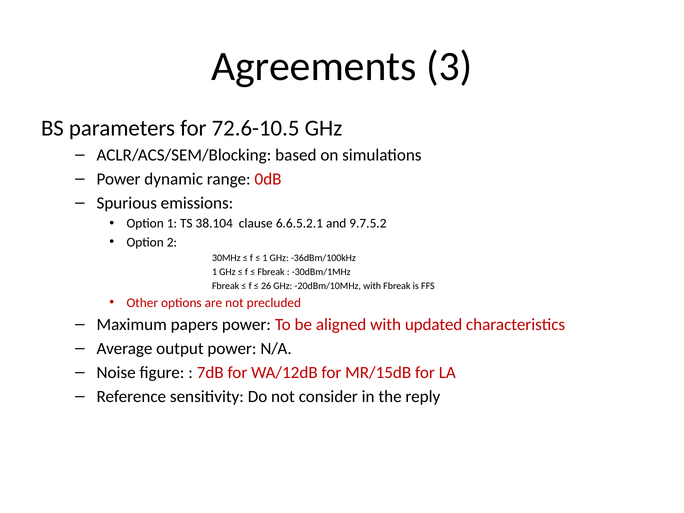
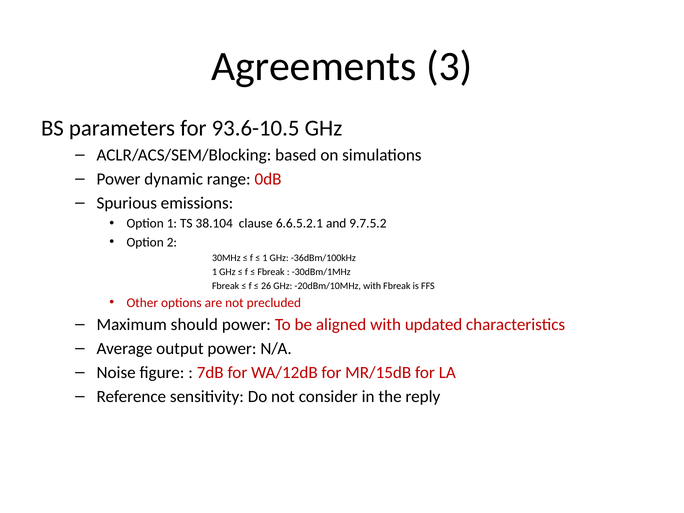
72.6-10.5: 72.6-10.5 -> 93.6-10.5 (256, 128)
papers: papers -> should (194, 325)
